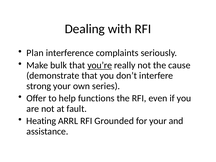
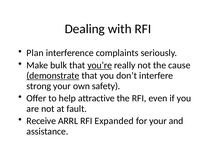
demonstrate underline: none -> present (53, 76)
series: series -> safety (106, 86)
functions: functions -> attractive (96, 98)
Heating: Heating -> Receive (41, 121)
Grounded: Grounded -> Expanded (114, 121)
